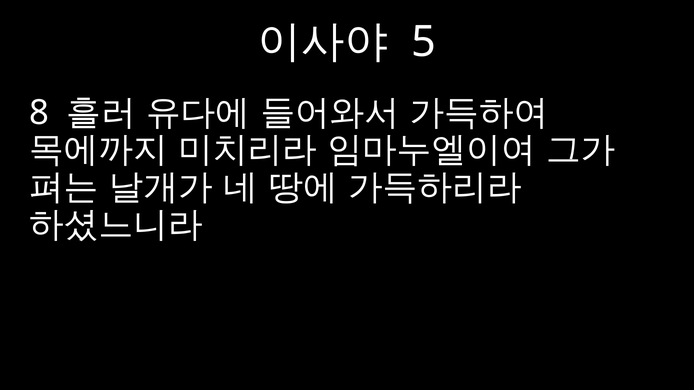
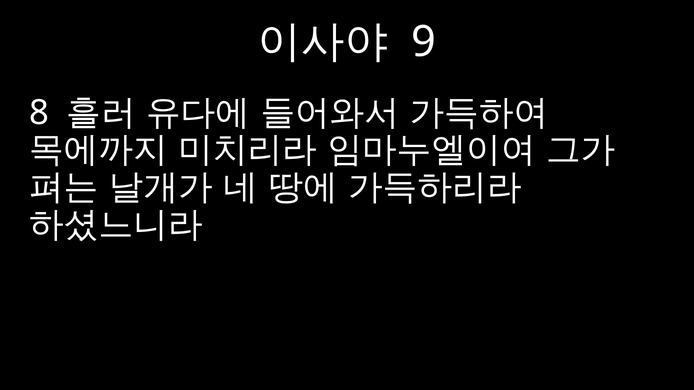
5: 5 -> 9 (424, 42)
